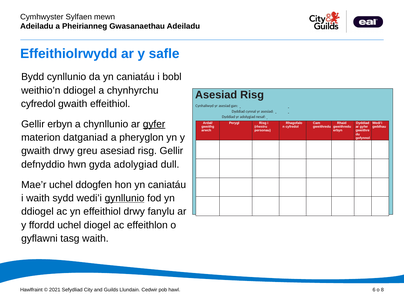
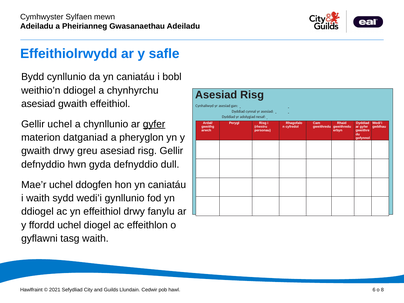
cyfredol: cyfredol -> asesiad (38, 104)
Gellir erbyn: erbyn -> uchel (60, 124)
gyda adolygiad: adolygiad -> defnyddio (136, 164)
gynllunio underline: present -> none (125, 198)
